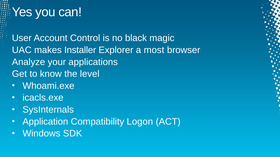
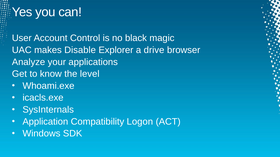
Installer: Installer -> Disable (80, 50)
most: most -> drive (154, 50)
